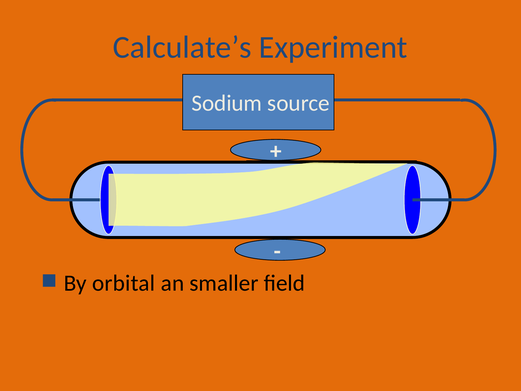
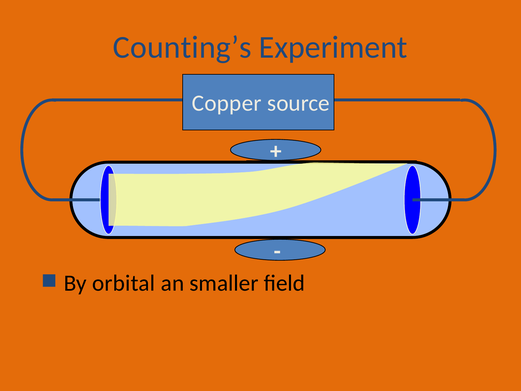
Calculate’s: Calculate’s -> Counting’s (182, 47)
Sodium: Sodium -> Copper (227, 103)
